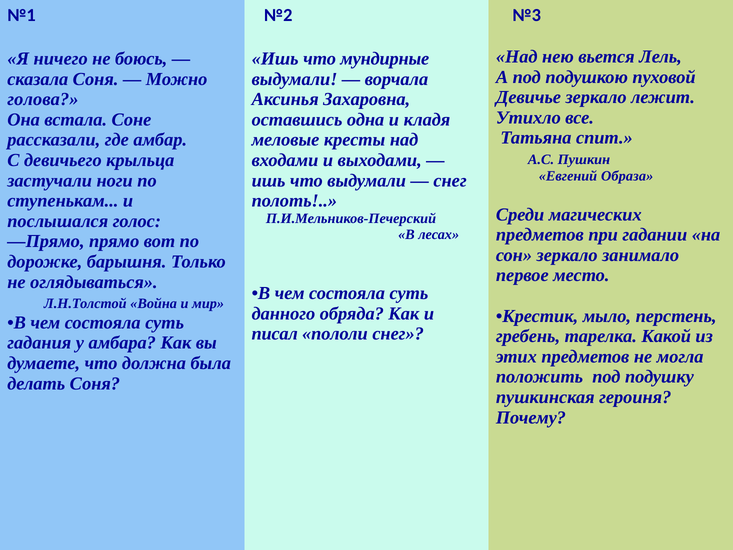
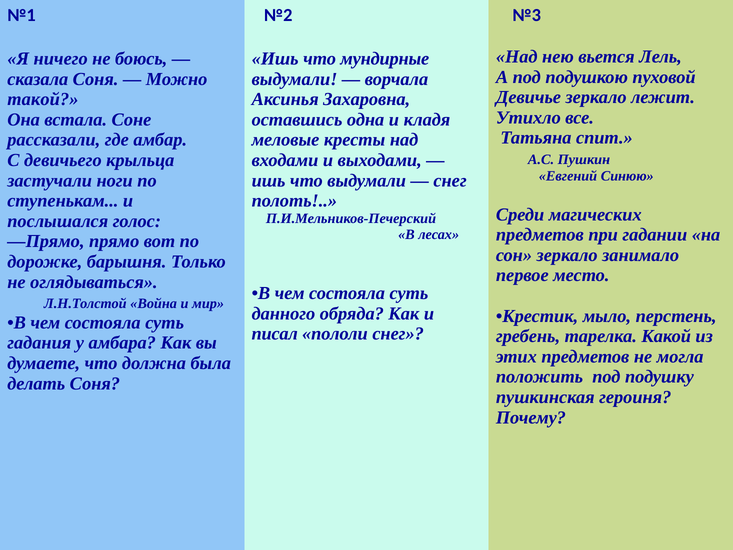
голова: голова -> такой (43, 99)
Образа: Образа -> Синюю (627, 176)
